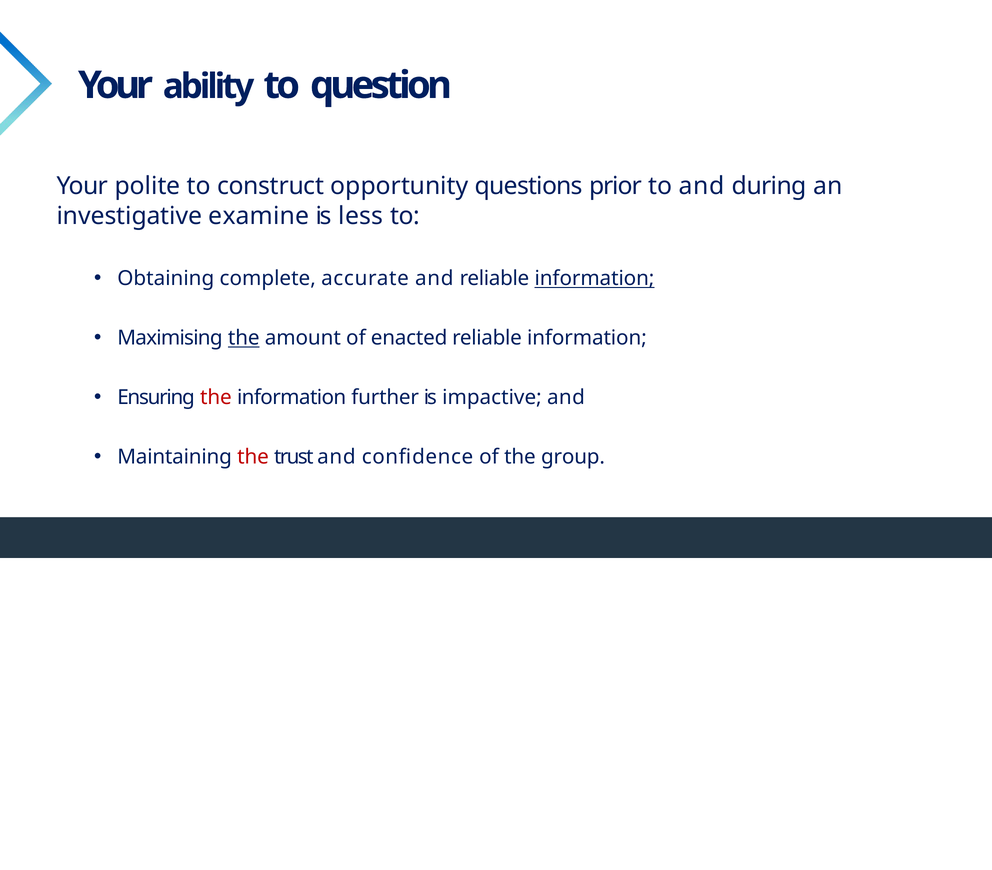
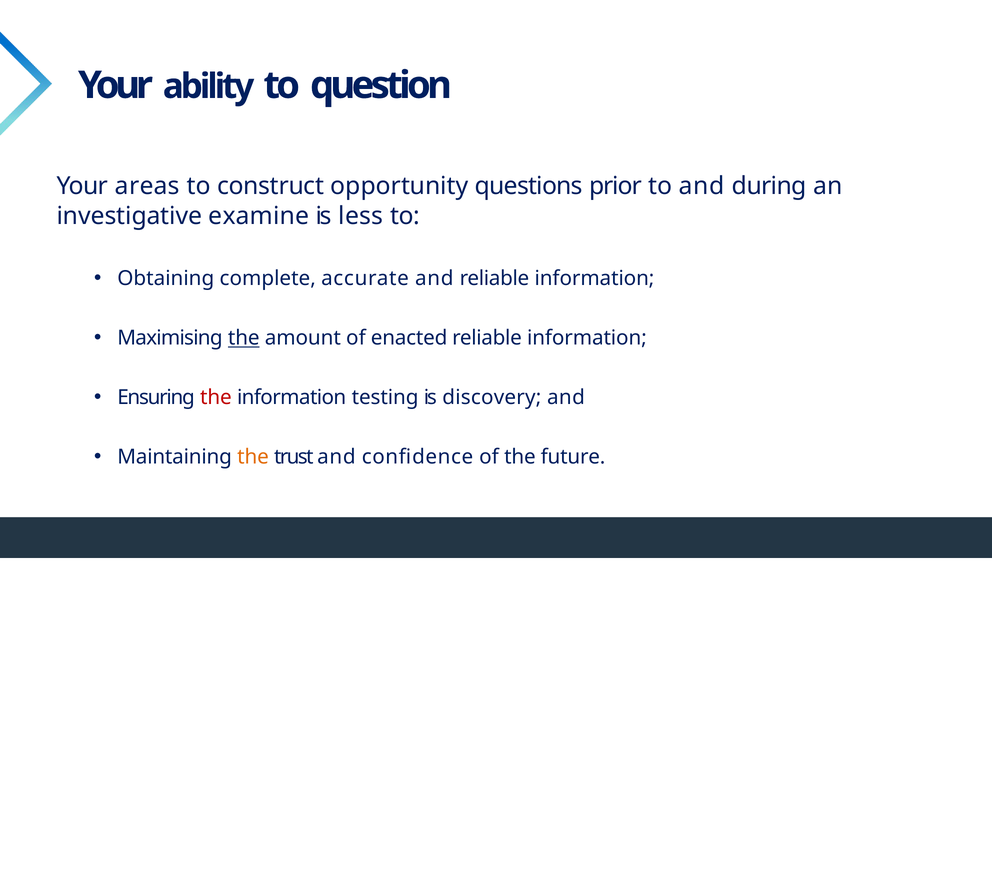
polite: polite -> areas (147, 186)
information underline: present -> none (594, 279)
further: further -> testing (385, 398)
impactive: impactive -> discovery (492, 398)
the colour: red -> orange (253, 457)
group: group -> future (573, 457)
